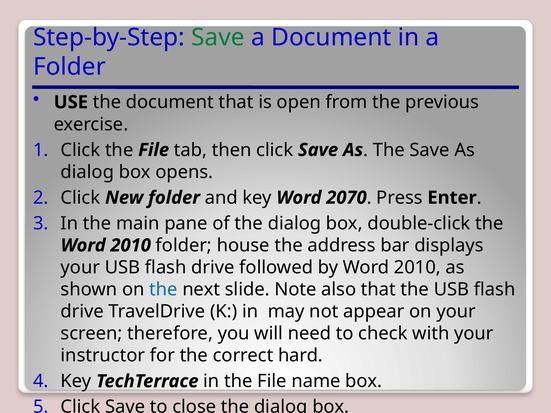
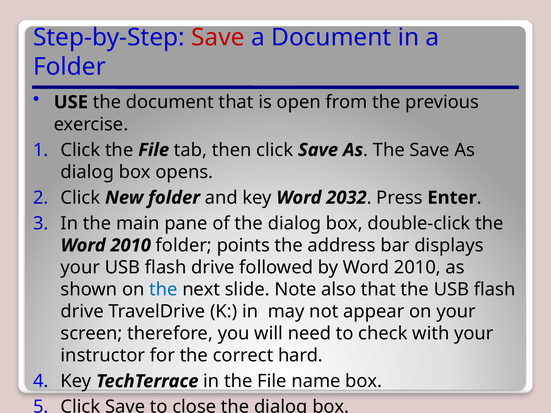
Save colour: green -> red (218, 37)
2070: 2070 -> 2032 (346, 198)
house: house -> points (243, 246)
